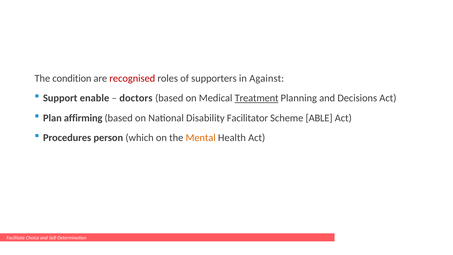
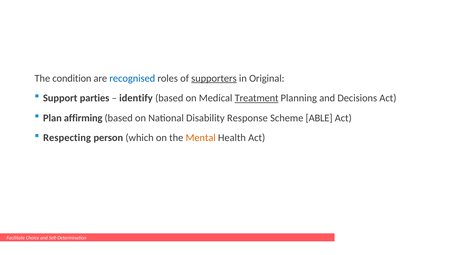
recognised colour: red -> blue (132, 78)
supporters underline: none -> present (214, 78)
Against: Against -> Original (267, 78)
enable: enable -> parties (95, 98)
doctors: doctors -> identify (136, 98)
Facilitator: Facilitator -> Response (247, 118)
Procedures: Procedures -> Respecting (67, 138)
